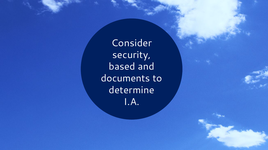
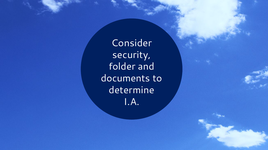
based: based -> folder (122, 67)
